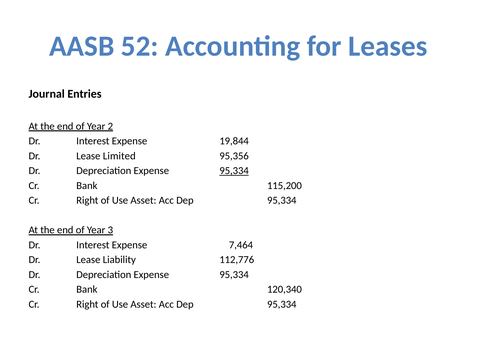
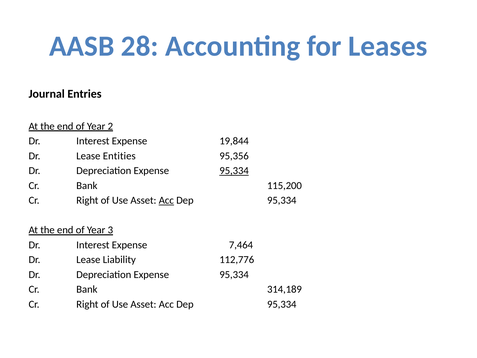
52: 52 -> 28 (140, 46)
Limited: Limited -> Entities (119, 156)
Acc underline: none -> present (166, 200)
120,340: 120,340 -> 314,189 (284, 289)
